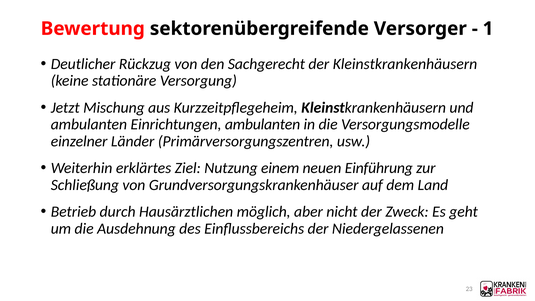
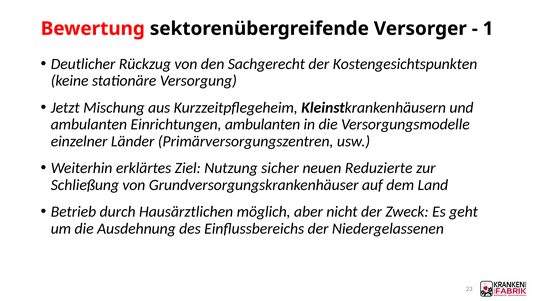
der Kleinstkrankenhäusern: Kleinstkrankenhäusern -> Kostengesichtspunkten (405, 64)
einem: einem -> sicher (280, 168)
Einführung: Einführung -> Reduzierte (379, 168)
